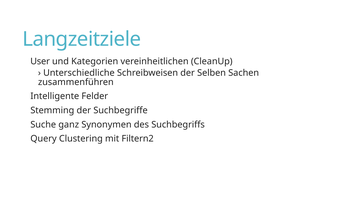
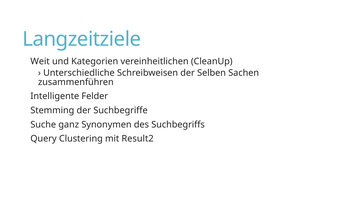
User: User -> Weit (40, 61)
Filtern2: Filtern2 -> Result2 (138, 139)
